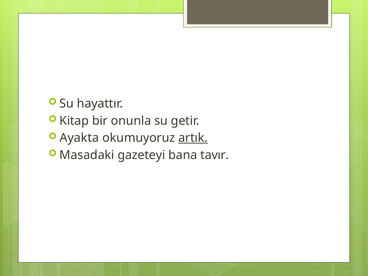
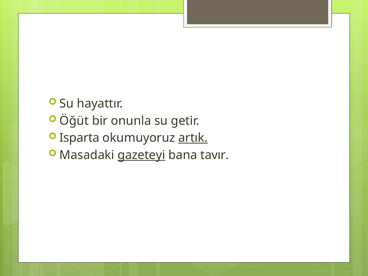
Kitap: Kitap -> Öğüt (74, 121)
Ayakta: Ayakta -> Isparta (79, 138)
gazeteyi underline: none -> present (141, 155)
